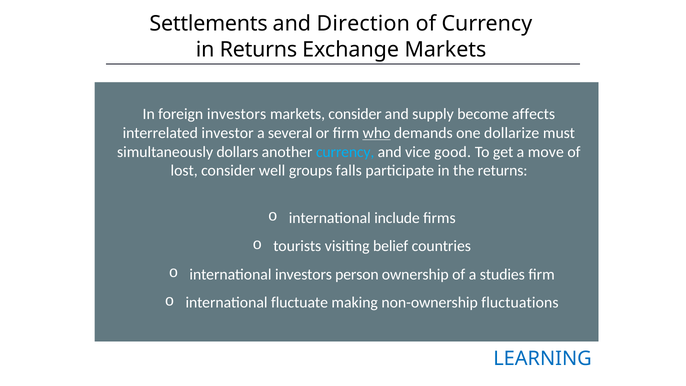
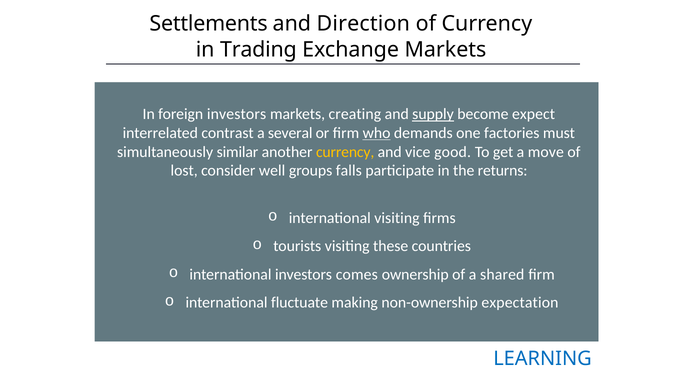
in Returns: Returns -> Trading (258, 50)
markets consider: consider -> creating (355, 114)
supply underline: none -> present (433, 114)
affects: affects -> expect (534, 114)
investor: investor -> contrast (228, 133)
dollarize: dollarize -> factories (512, 133)
dollars: dollars -> similar (237, 152)
currency colour: light blue -> yellow (345, 152)
international include: include -> visiting (397, 218)
belief: belief -> these (391, 246)
person: person -> comes (357, 274)
studies: studies -> shared (502, 274)
fluctuations: fluctuations -> expectation (520, 303)
